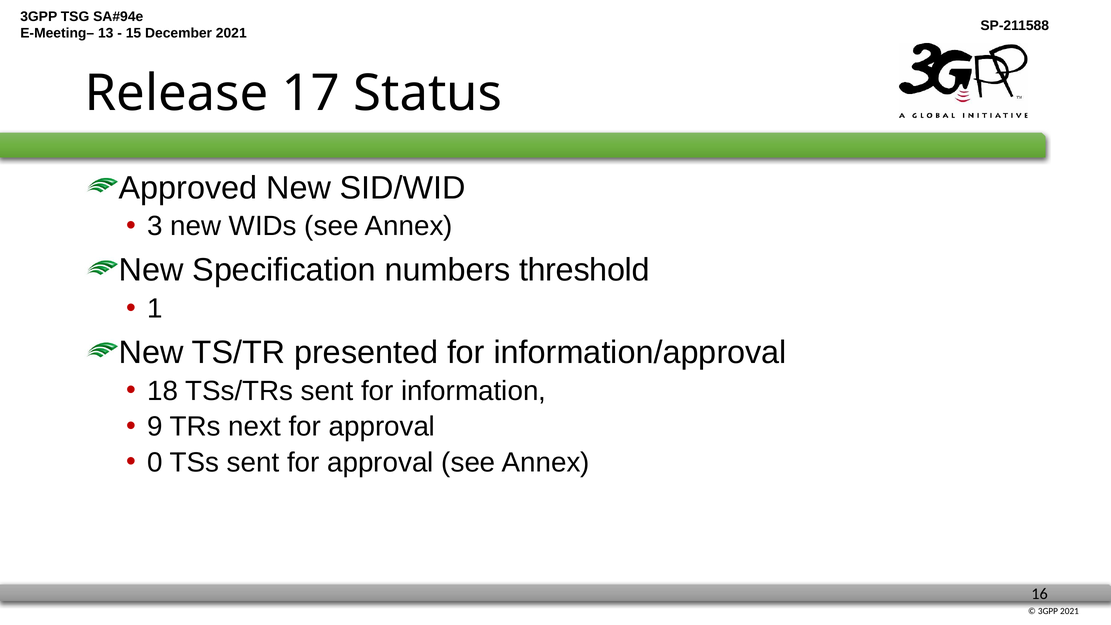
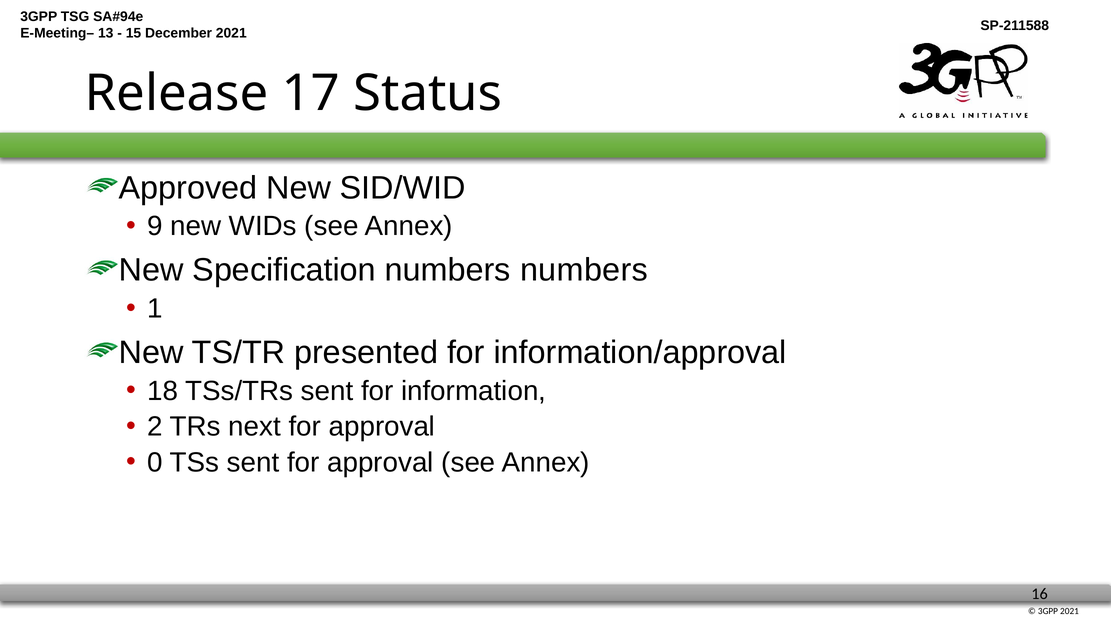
3: 3 -> 9 (155, 226)
numbers threshold: threshold -> numbers (584, 270)
9: 9 -> 2 (155, 427)
